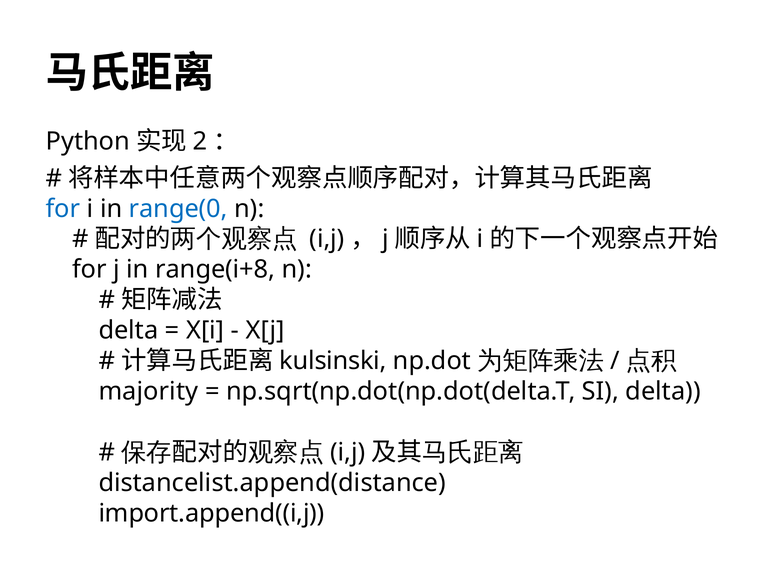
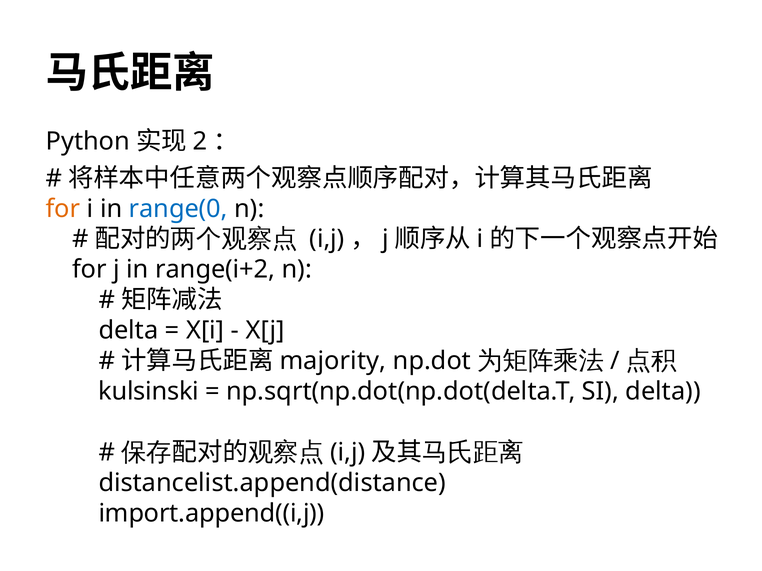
for colour: blue -> orange (63, 209)
range(i+8: range(i+8 -> range(i+2 (215, 270)
kulsinski: kulsinski -> majority (333, 361)
majority: majority -> kulsinski (149, 392)
